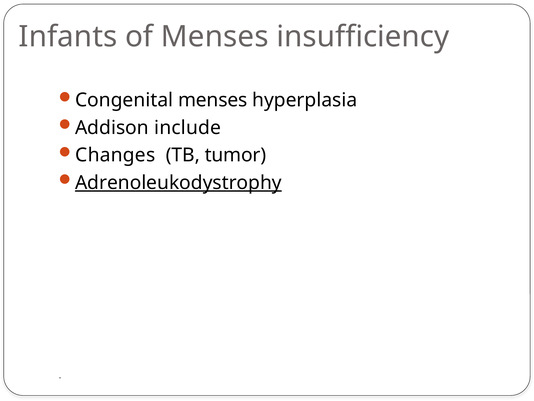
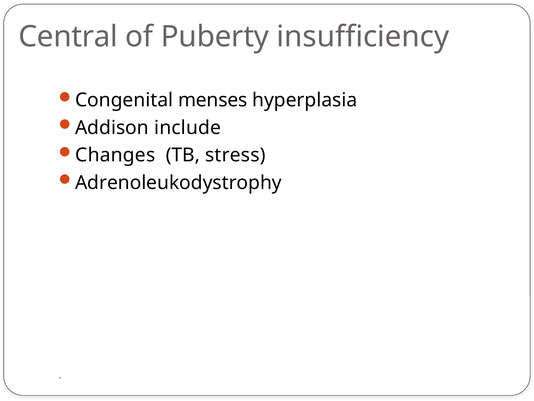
Infants: Infants -> Central (68, 37)
of Menses: Menses -> Puberty (215, 37)
tumor: tumor -> stress (235, 155)
Adrenoleukodystrophy underline: present -> none (178, 182)
